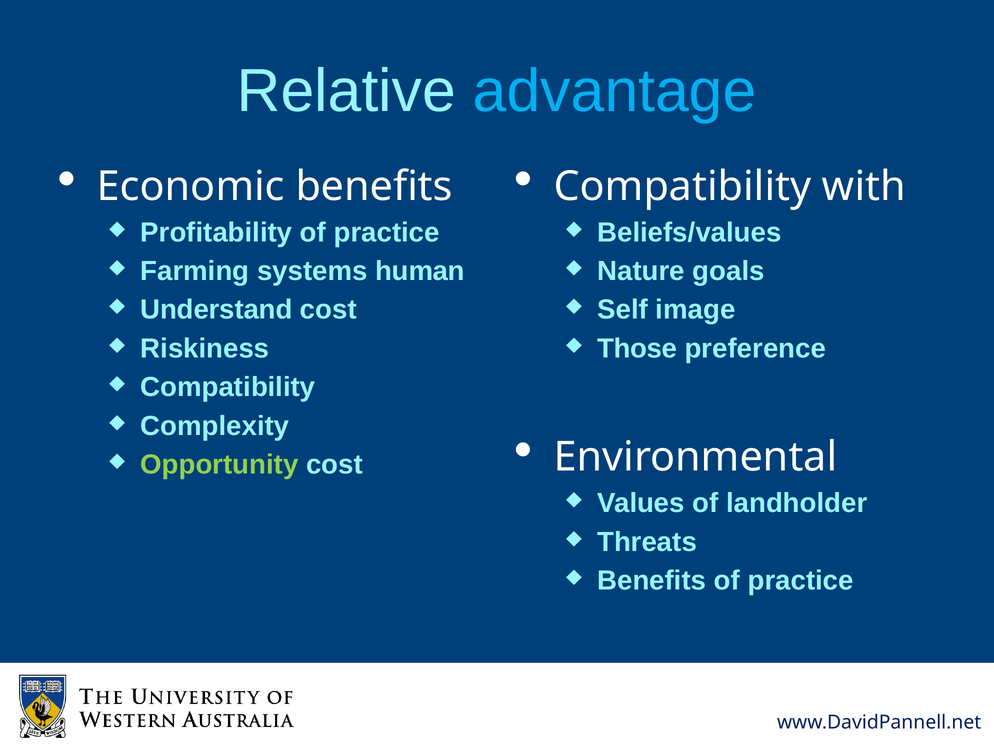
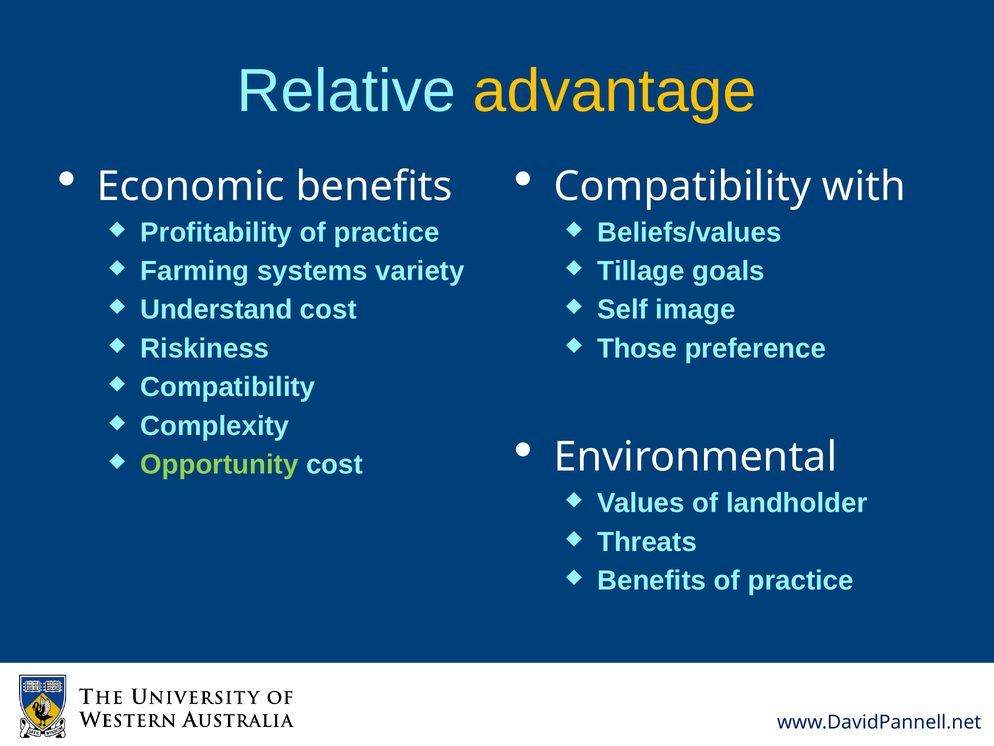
advantage colour: light blue -> yellow (615, 91)
human: human -> variety (420, 271)
Nature: Nature -> Tillage (641, 271)
